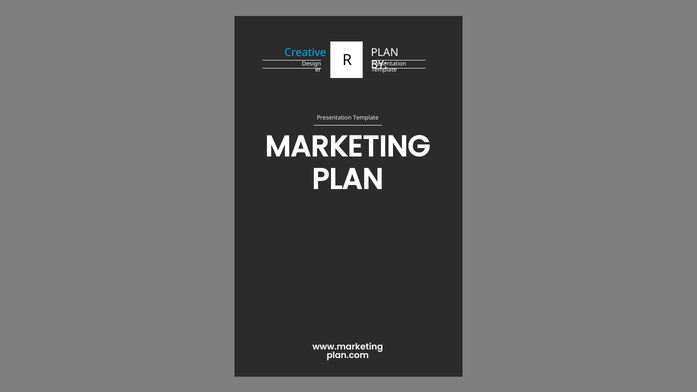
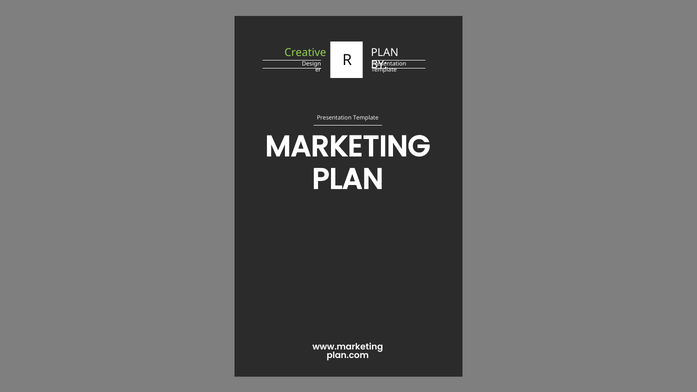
Creative colour: light blue -> light green (305, 52)
